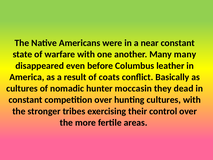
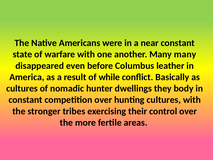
coats: coats -> while (109, 77)
moccasin: moccasin -> dwellings (133, 88)
dead: dead -> body (184, 88)
